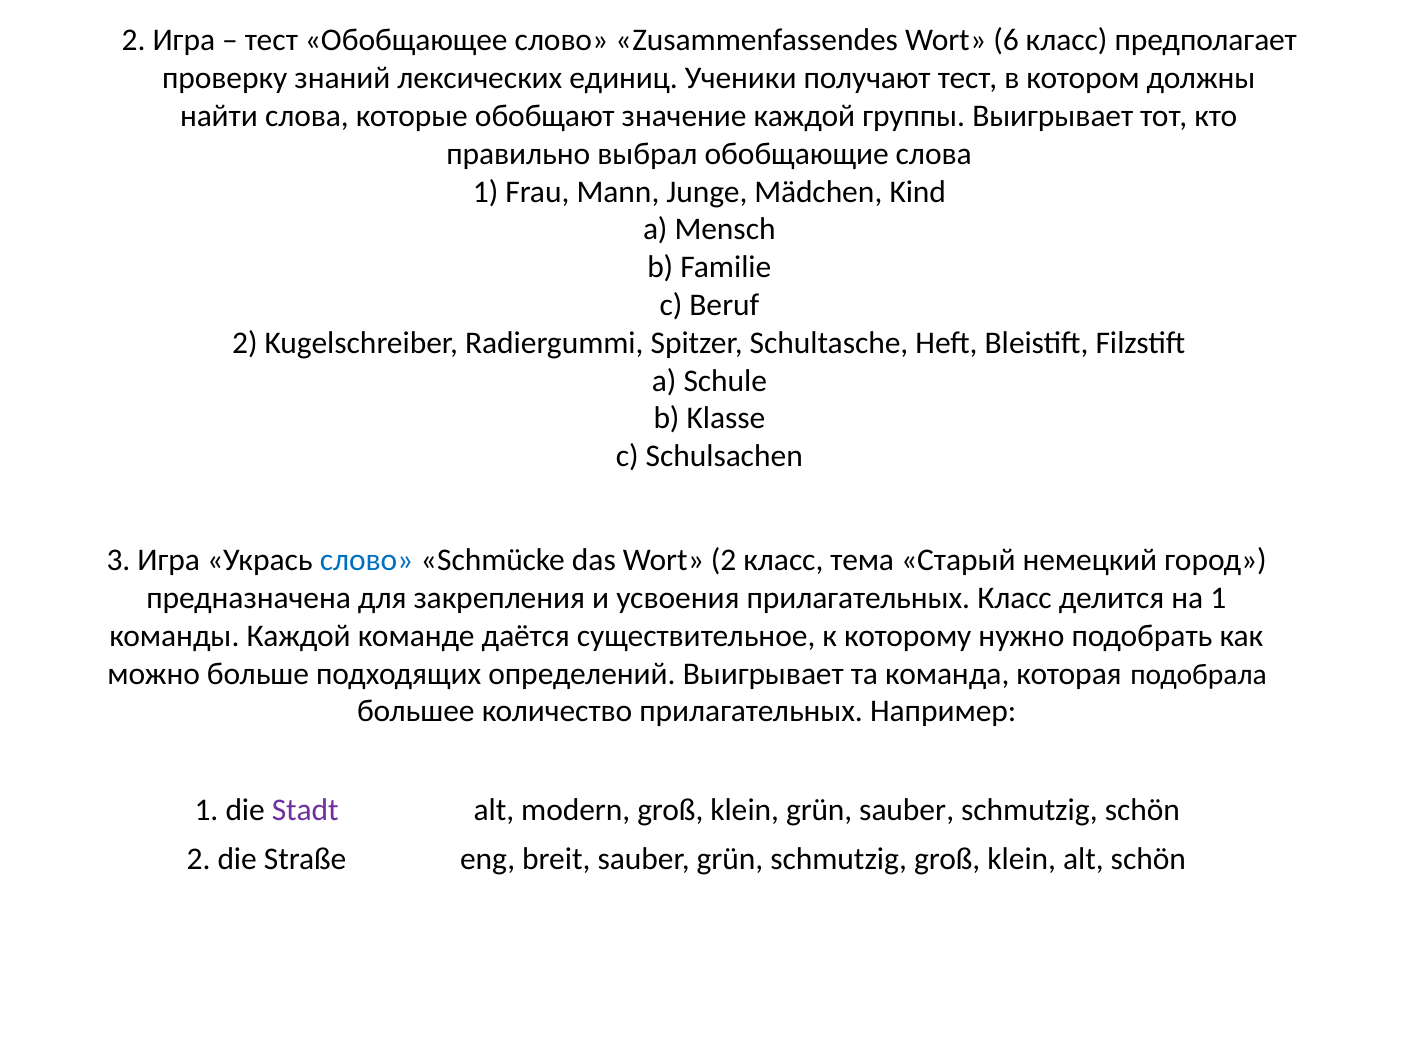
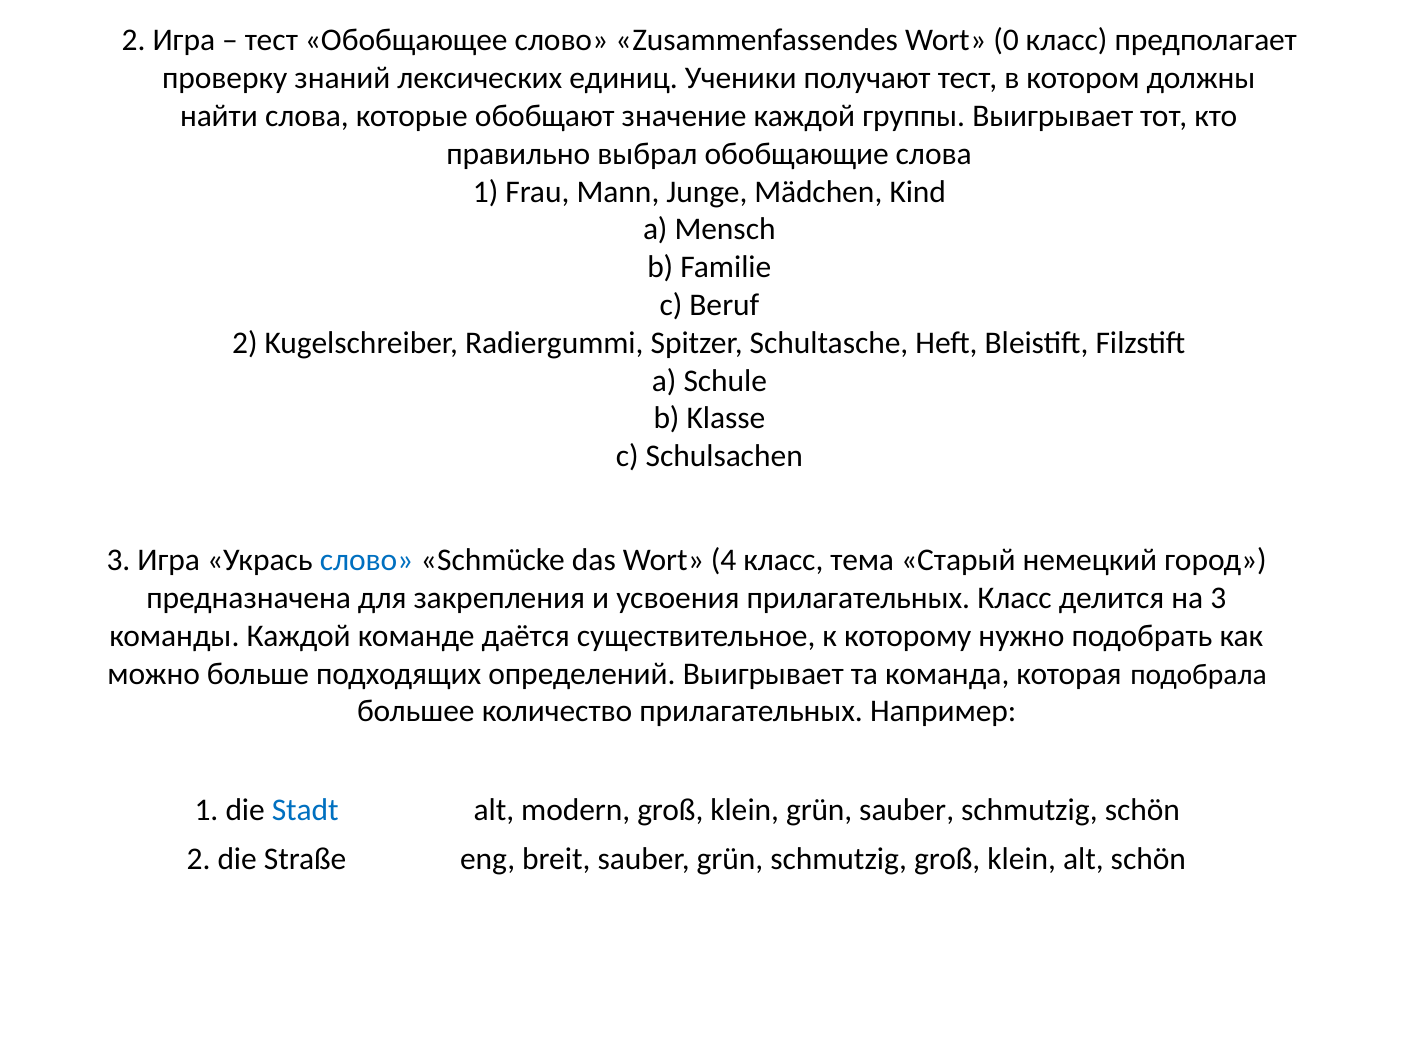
6: 6 -> 0 (1006, 40)
Wort 2: 2 -> 4 (724, 560)
на 1: 1 -> 3 (1218, 598)
Stadt colour: purple -> blue (305, 810)
